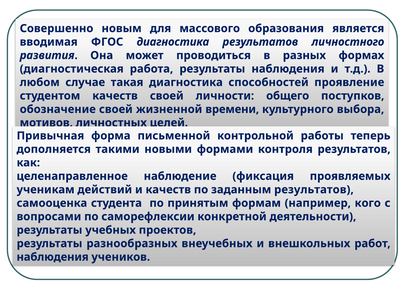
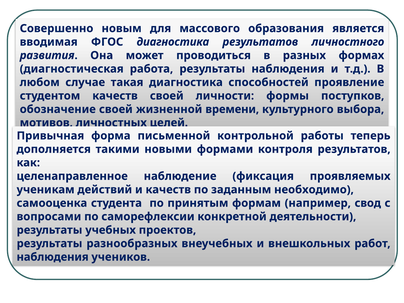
общего: общего -> формы (288, 96)
заданным результатов: результатов -> необходимо (314, 190)
кого: кого -> свод (368, 203)
